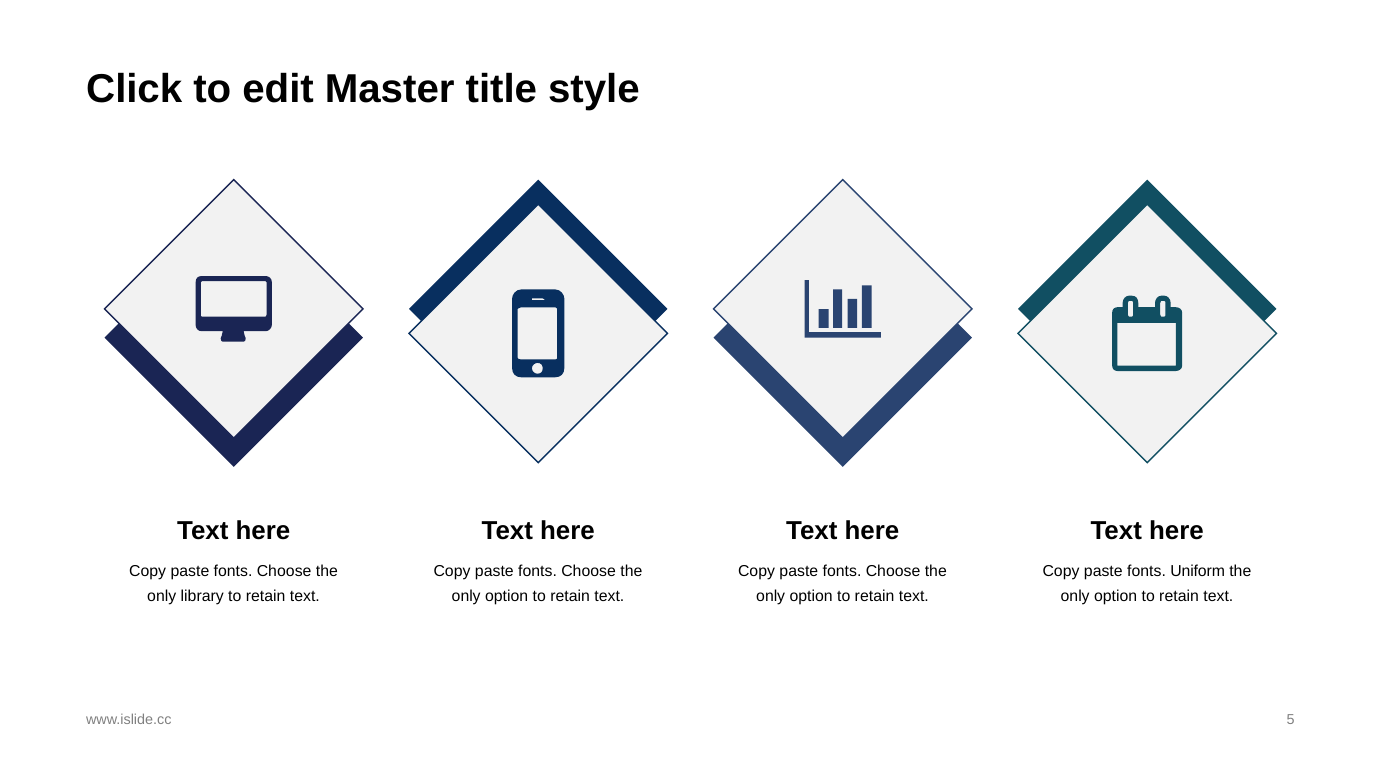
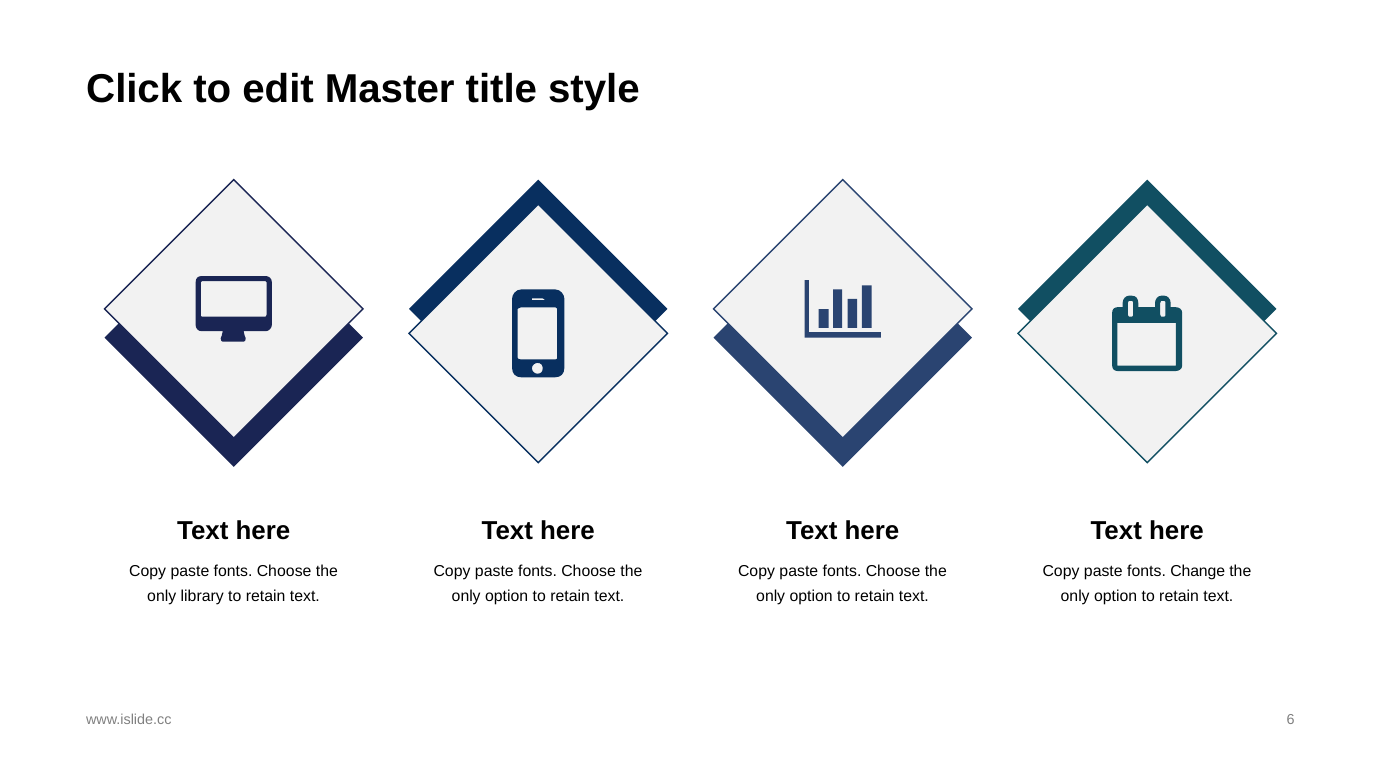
Uniform: Uniform -> Change (1198, 571)
5: 5 -> 6 (1291, 720)
